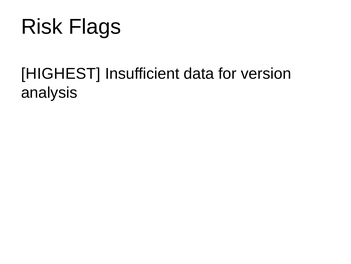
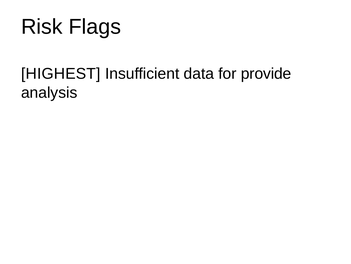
version: version -> provide (266, 74)
